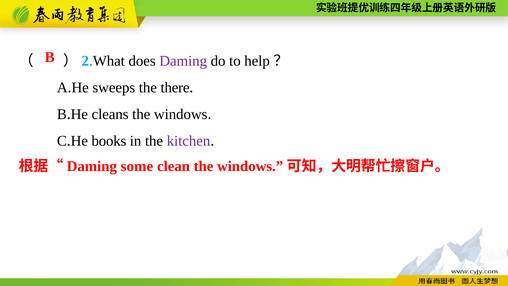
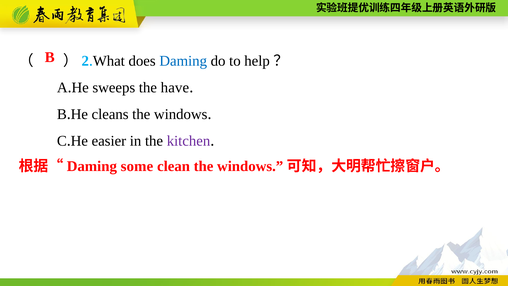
Daming colour: purple -> blue (183, 61)
there: there -> have (175, 88)
books: books -> easier (109, 141)
